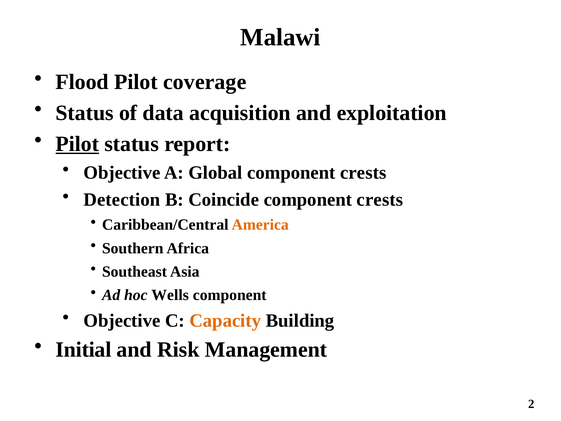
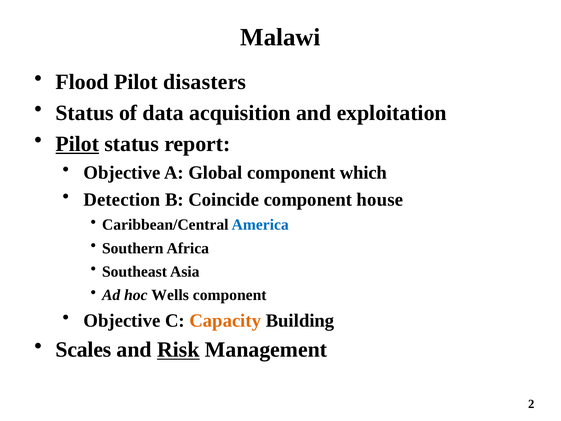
coverage: coverage -> disasters (205, 82)
Global component crests: crests -> which (364, 173)
crests: crests -> house (380, 200)
America colour: orange -> blue (260, 225)
Initial: Initial -> Scales (84, 350)
Risk underline: none -> present (178, 350)
